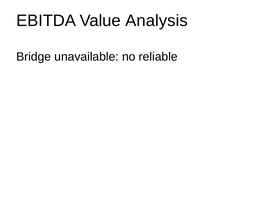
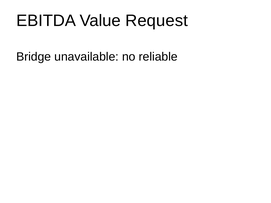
Analysis: Analysis -> Request (157, 21)
